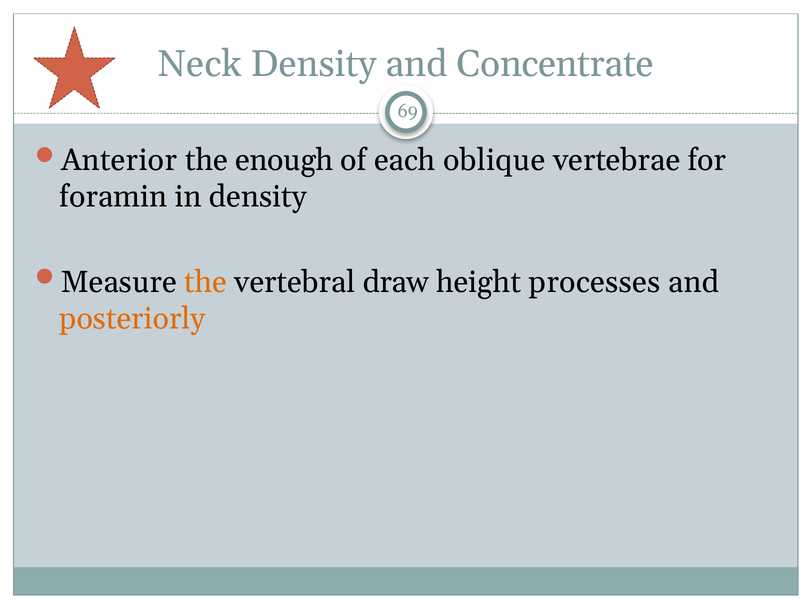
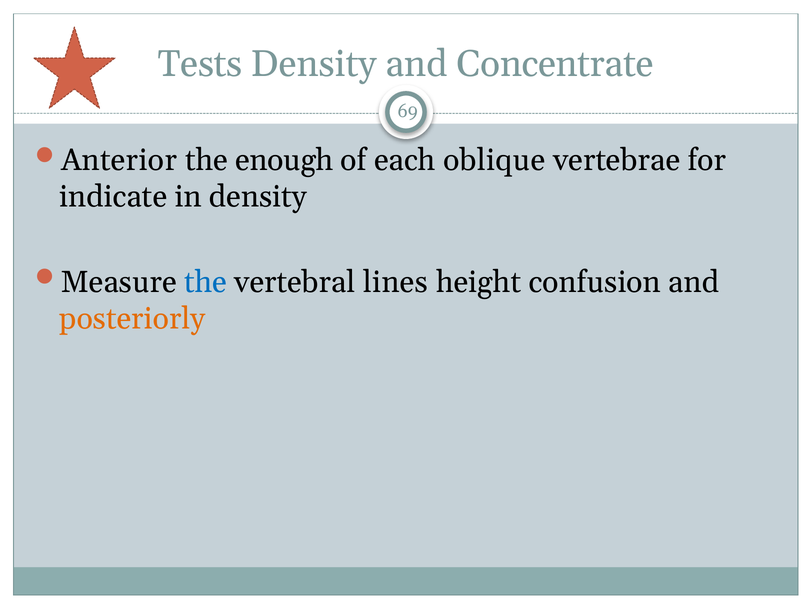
Neck: Neck -> Tests (200, 64)
foramin: foramin -> indicate (113, 197)
the colour: orange -> blue (206, 282)
draw: draw -> lines (396, 282)
processes: processes -> confusion (595, 282)
